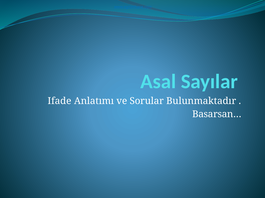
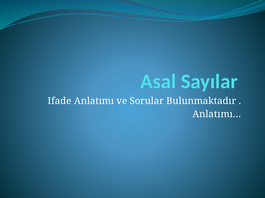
Basarsan…: Basarsan… -> Anlatımı… (217, 115)
